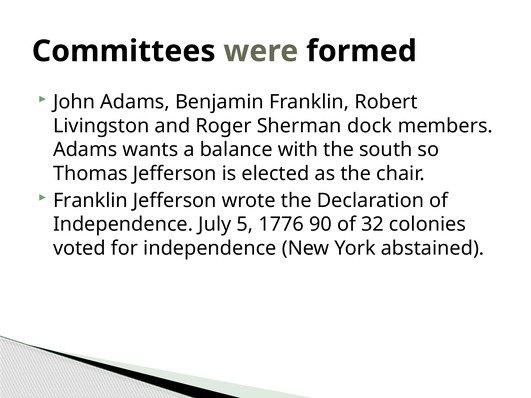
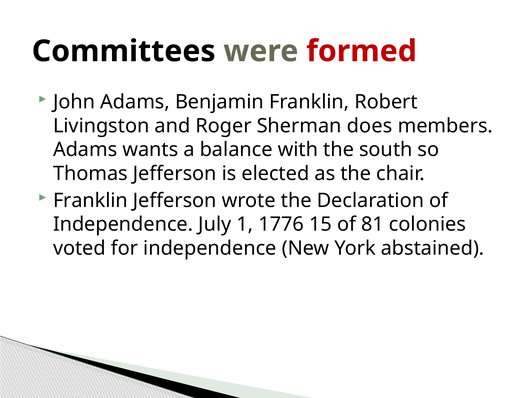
formed colour: black -> red (362, 51)
dock: dock -> does (370, 126)
5: 5 -> 1 (245, 225)
90: 90 -> 15 (321, 225)
32: 32 -> 81 (372, 225)
